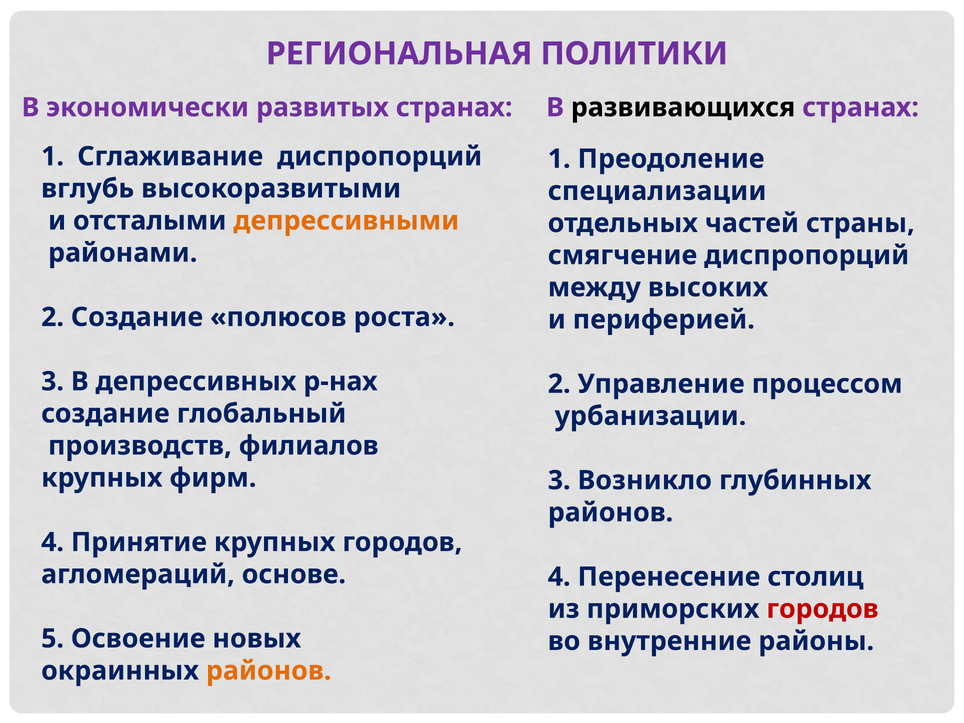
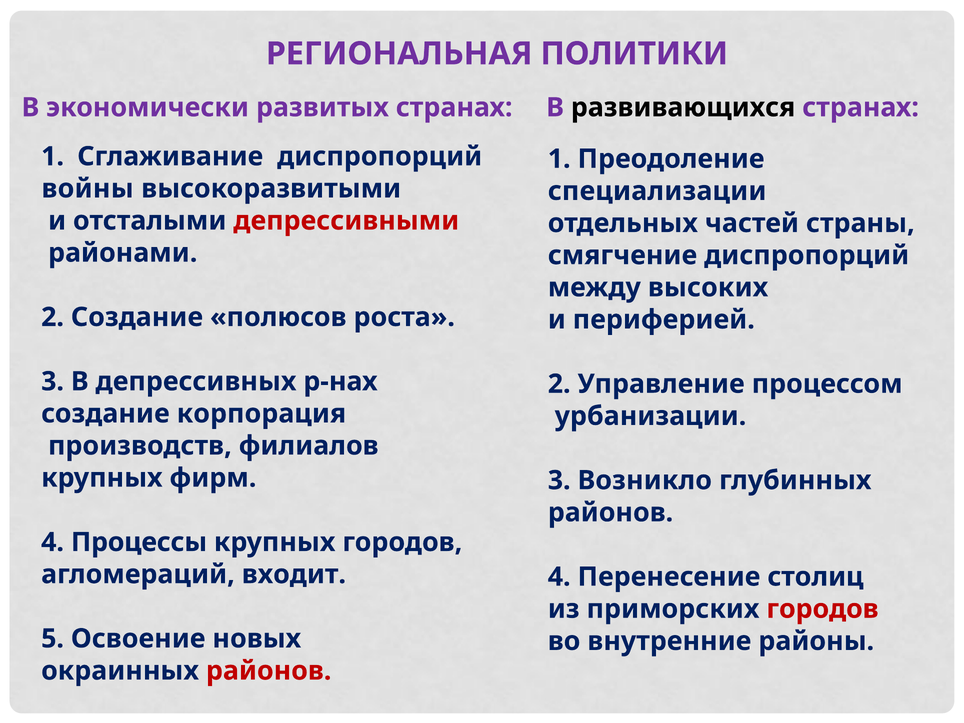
вглубь: вглубь -> войны (88, 189)
депрессивными colour: orange -> red (346, 221)
глобальный: глобальный -> корпорация (261, 414)
Принятие: Принятие -> Процессы (139, 542)
основе: основе -> входит (294, 574)
районов colour: orange -> red (269, 671)
